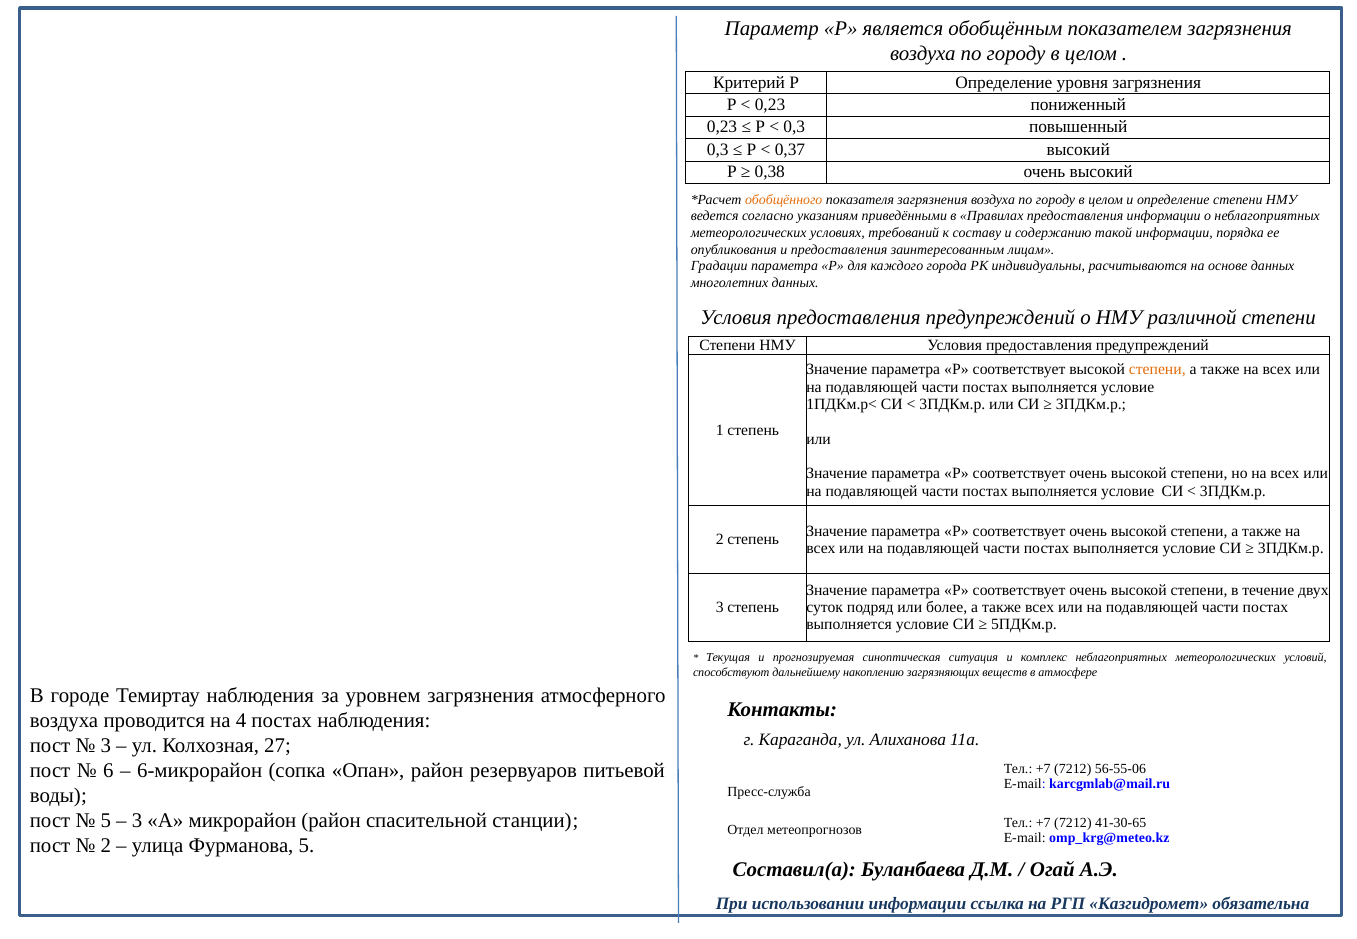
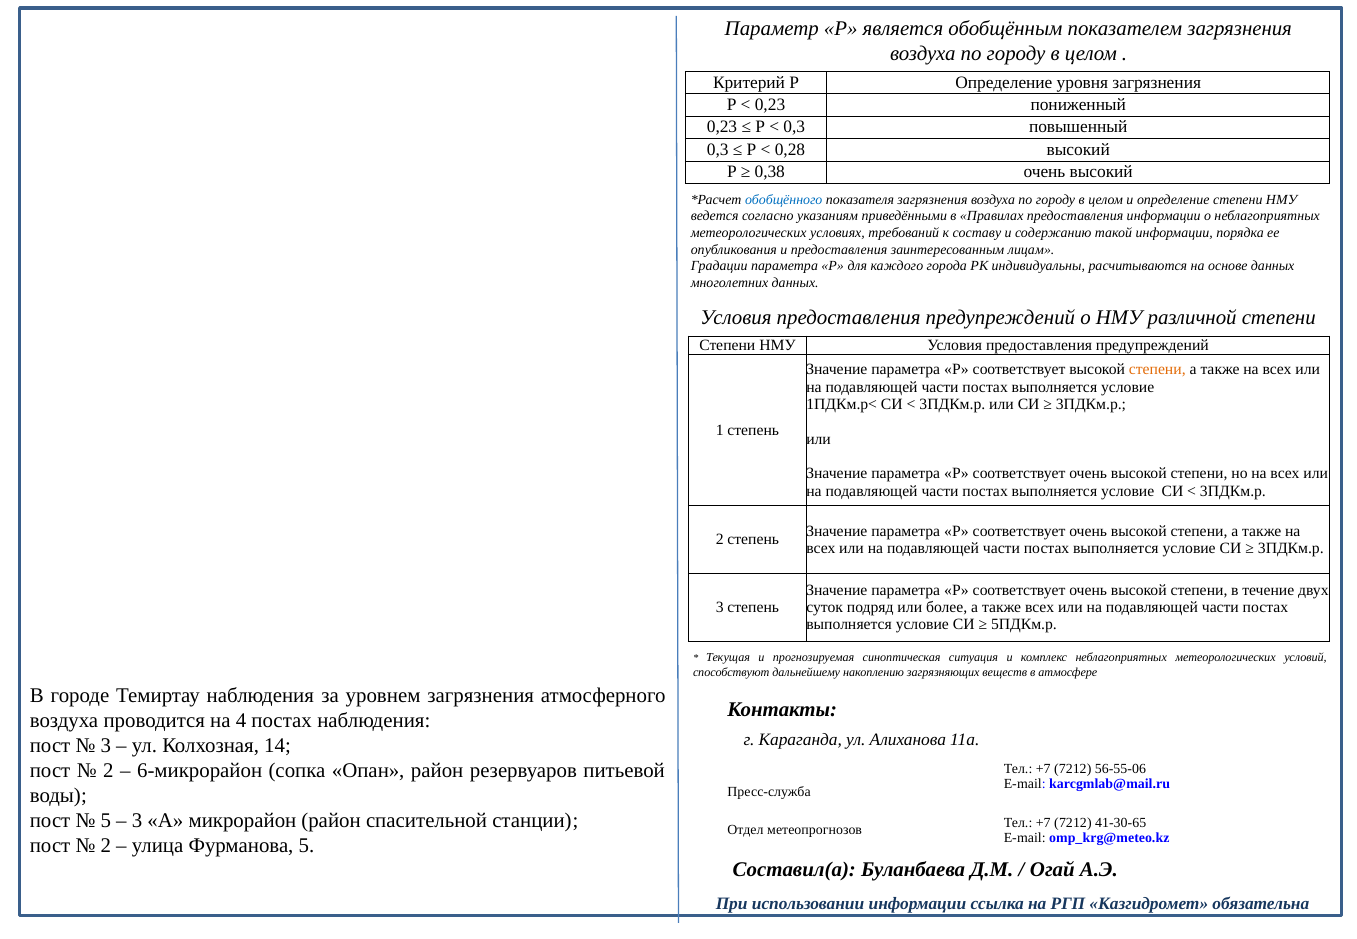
0,37: 0,37 -> 0,28 (790, 150)
обобщённого colour: orange -> blue (784, 200)
27: 27 -> 14 (277, 746)
6: 6 -> 2 (108, 771)
